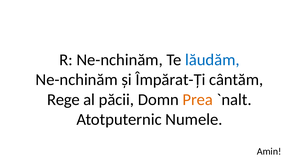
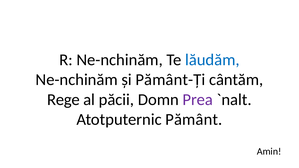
Împărat-Ți: Împărat-Ți -> Pământ-Ți (170, 80)
Prea colour: orange -> purple (198, 100)
Numele: Numele -> Pământ (194, 120)
